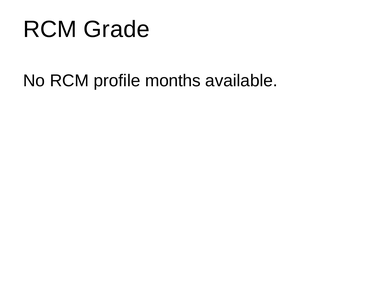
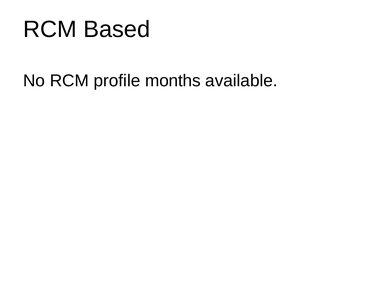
Grade: Grade -> Based (117, 29)
